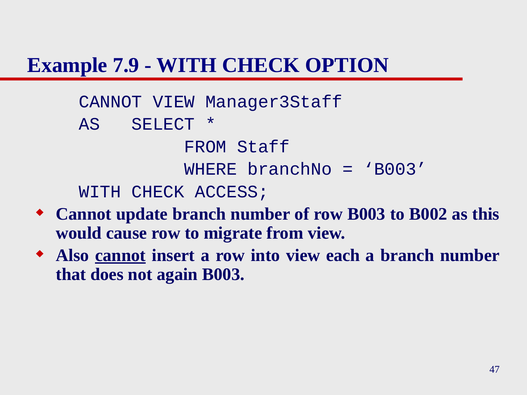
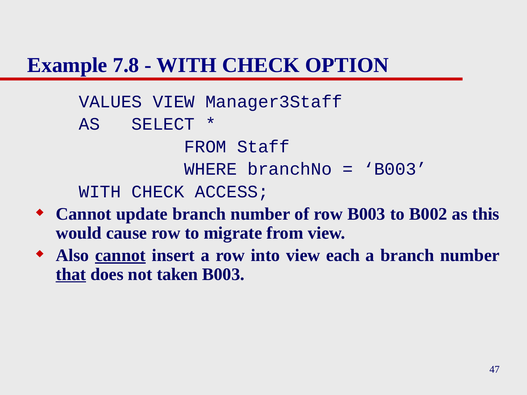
7.9: 7.9 -> 7.8 (126, 65)
CANNOT: CANNOT -> VALUES (111, 102)
that underline: none -> present (71, 275)
again: again -> taken (177, 275)
